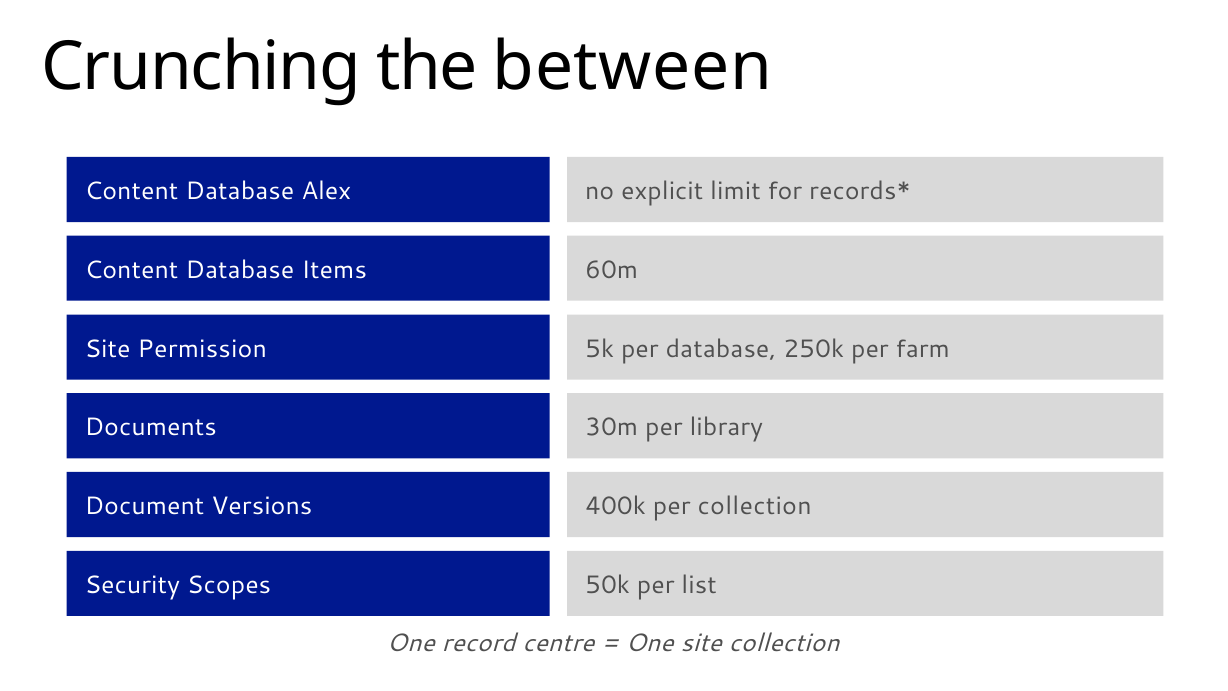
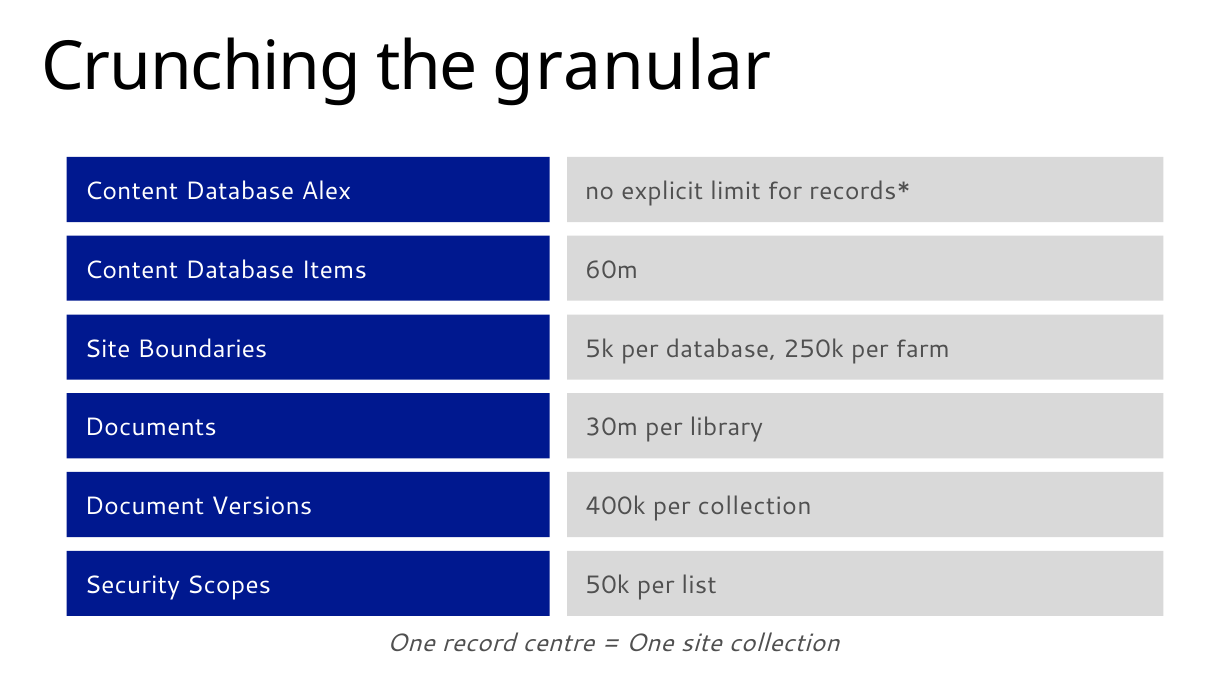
between: between -> granular (632, 67)
Permission: Permission -> Boundaries (202, 349)
